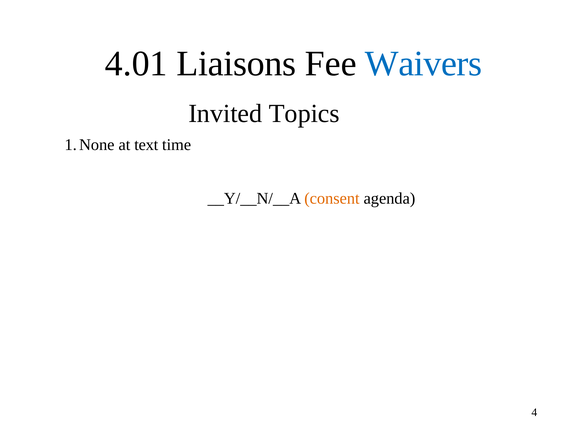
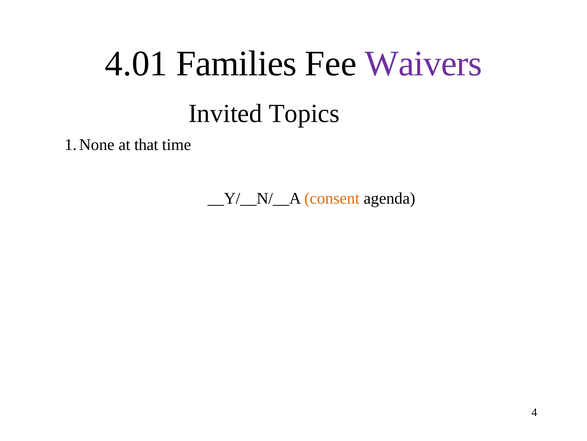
Liaisons: Liaisons -> Families (236, 64)
Waivers colour: blue -> purple (423, 64)
text: text -> that (146, 145)
